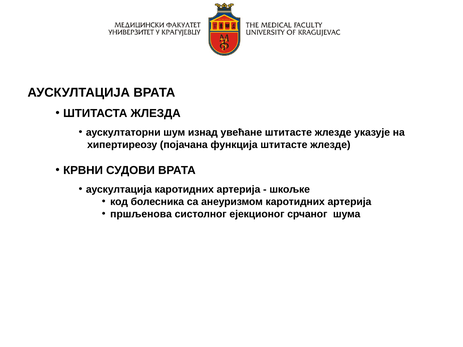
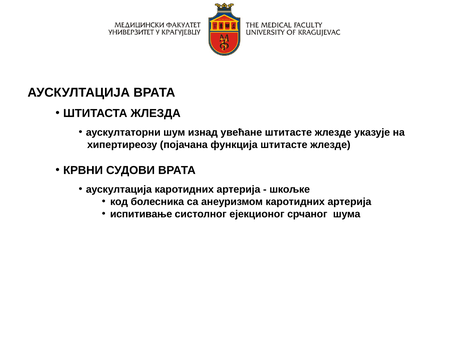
пршљенова: пршљенова -> испитивање (141, 214)
